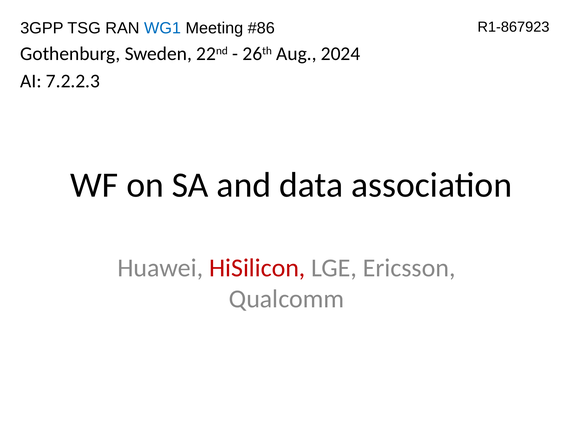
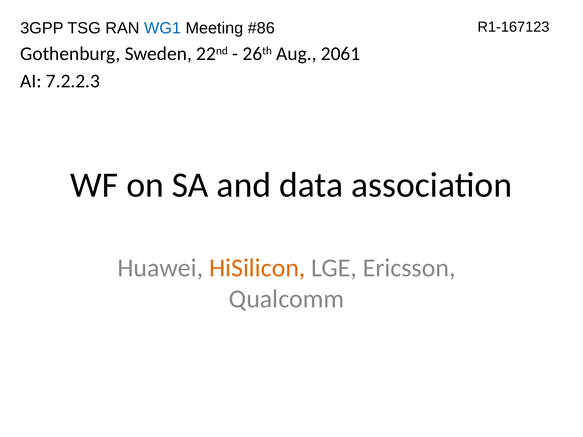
R1-867923: R1-867923 -> R1-167123 (513, 27)
2024: 2024 -> 2061 (341, 54)
HiSilicon colour: red -> orange (257, 268)
